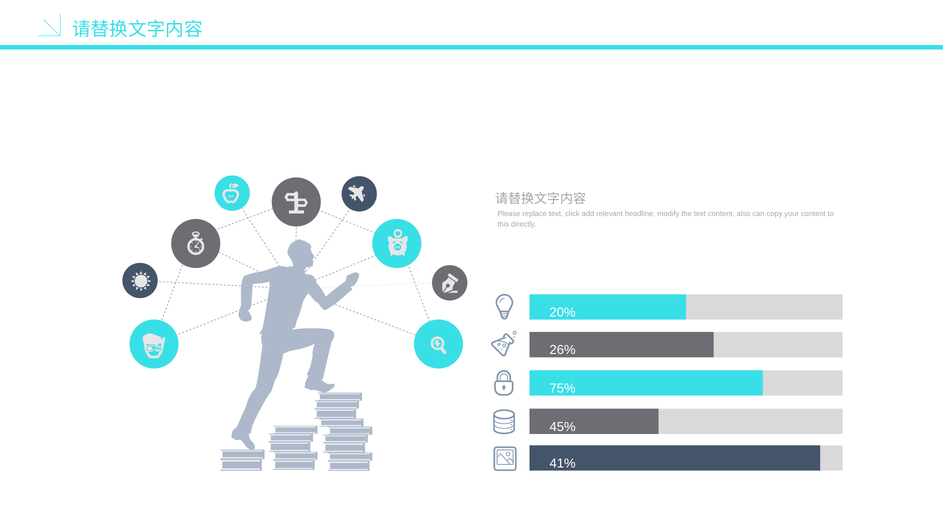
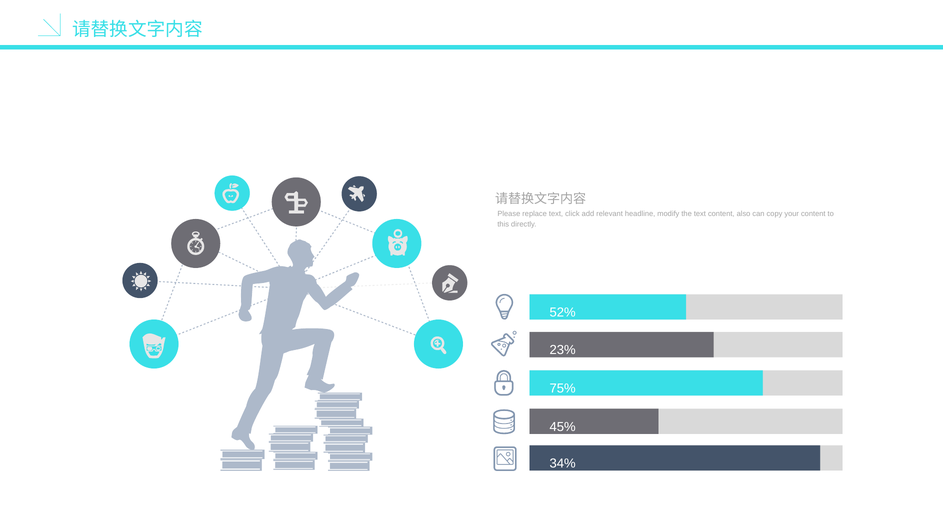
20%: 20% -> 52% (563, 313)
26%: 26% -> 23% (563, 350)
41%: 41% -> 34% (563, 464)
